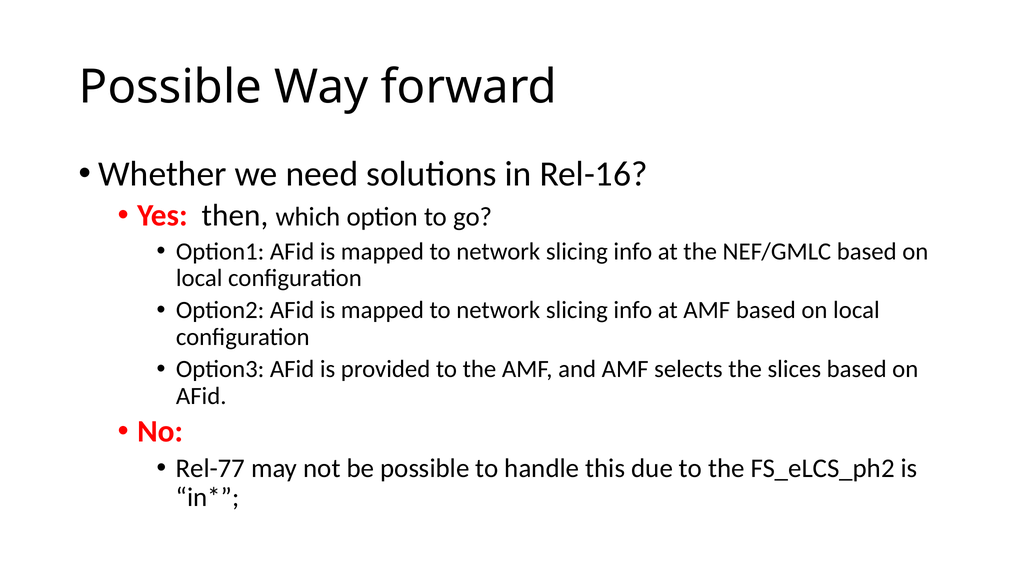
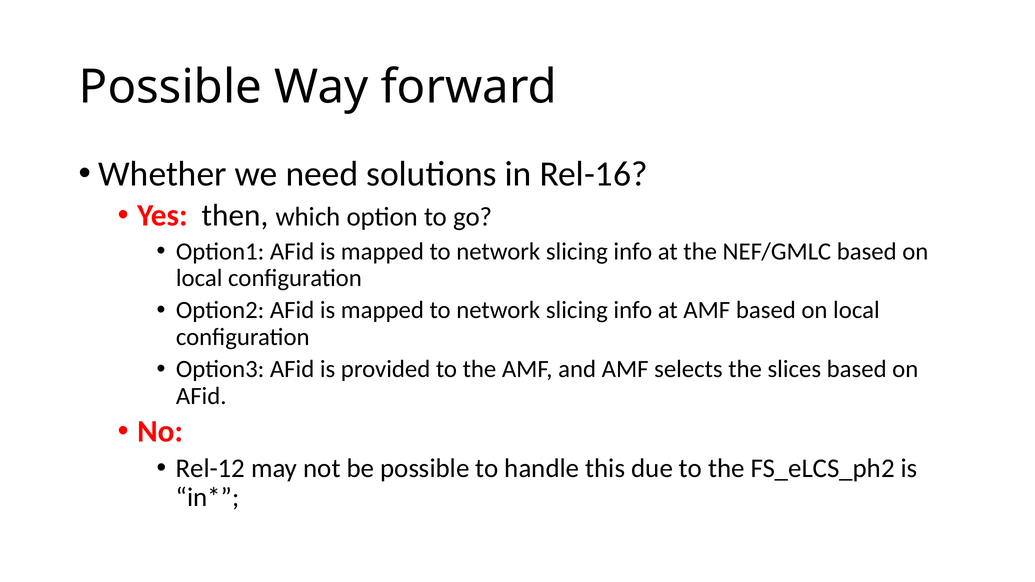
Rel-77: Rel-77 -> Rel-12 (211, 468)
